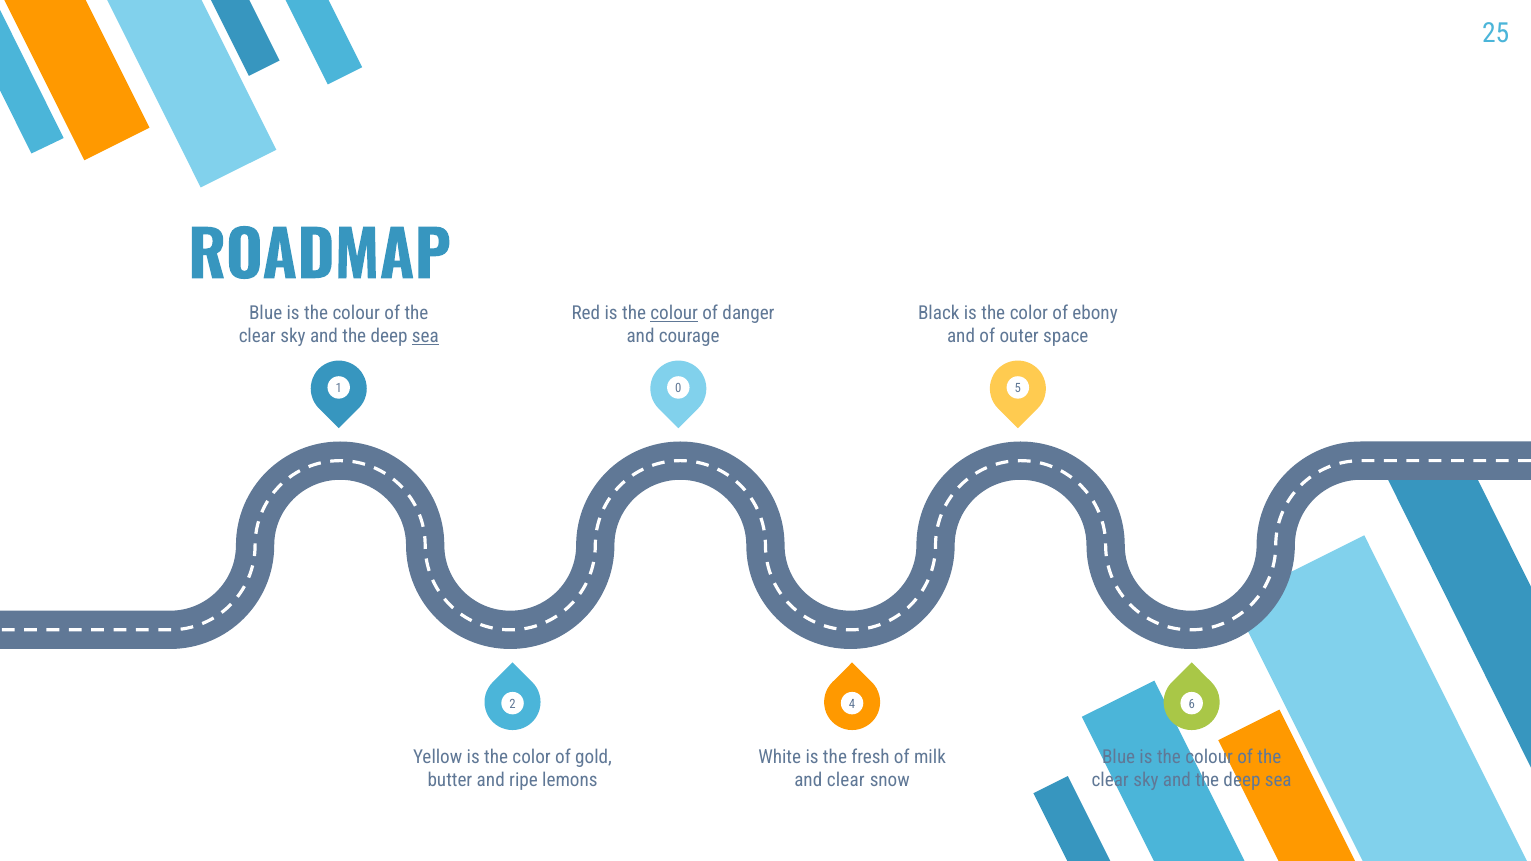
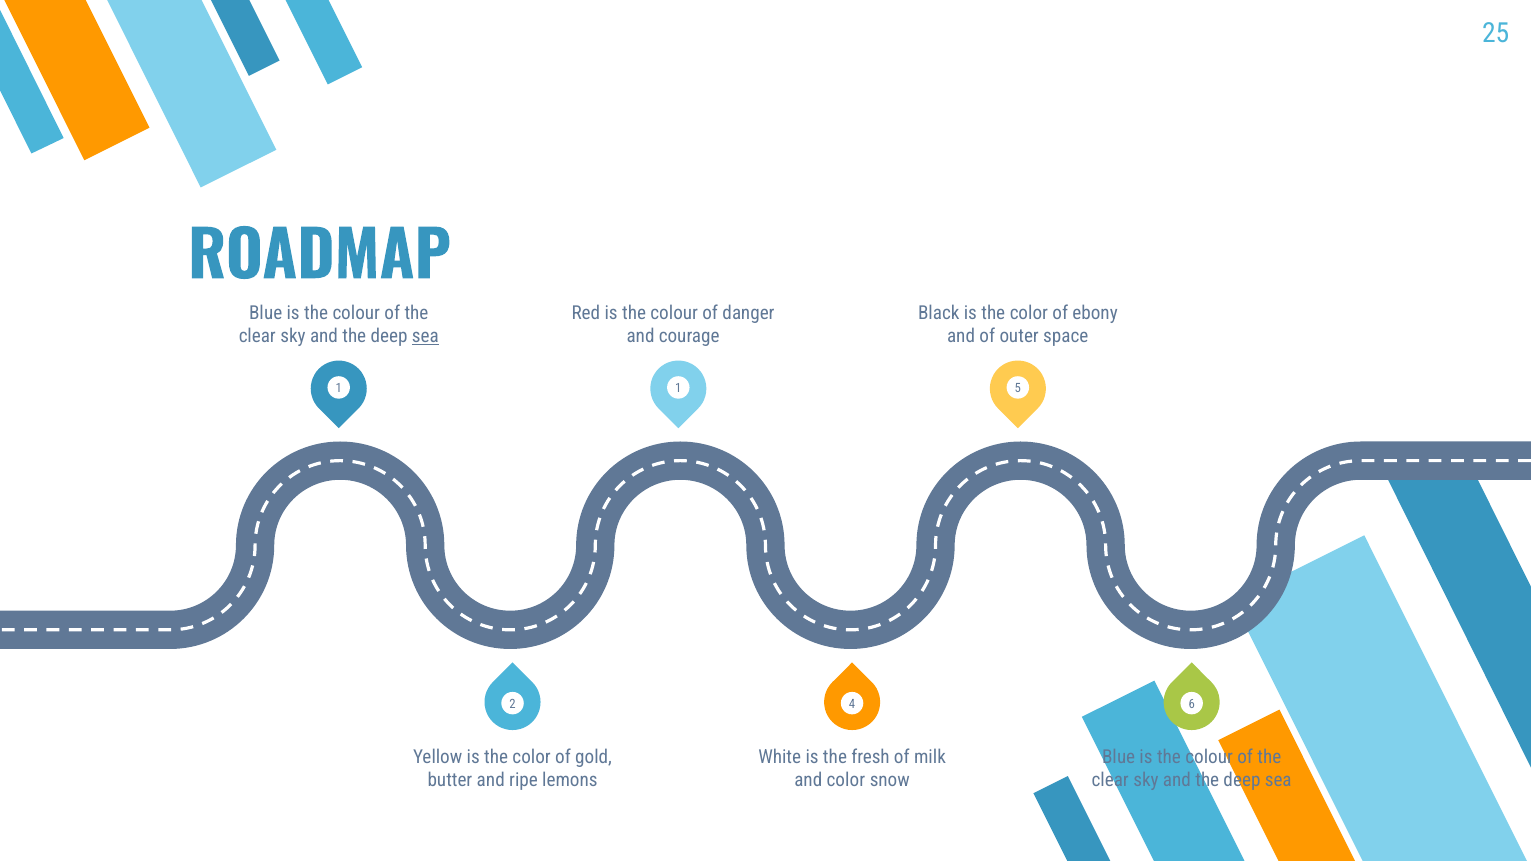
colour underline: present -> none (674, 313)
1 0: 0 -> 1 (678, 388)
and clear: clear -> color (846, 780)
